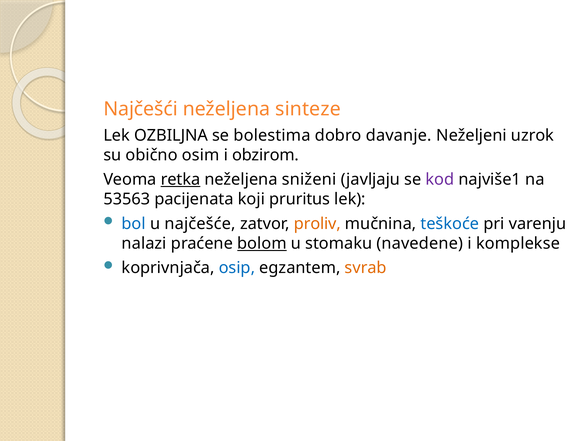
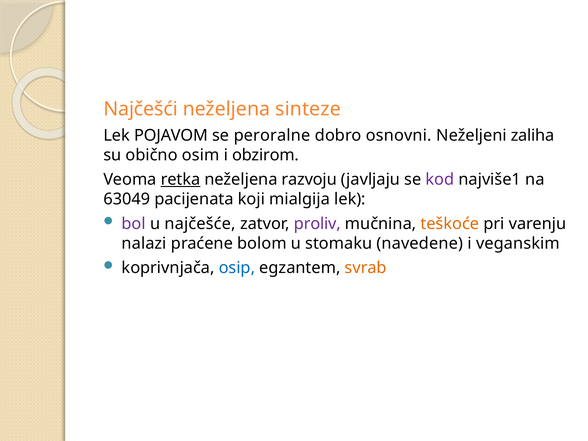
OZBILJNA: OZBILJNA -> POJAVOM (171, 135)
bolestima: bolestima -> peroralne (272, 135)
davanje: davanje -> osnovni (399, 135)
uzrok: uzrok -> zaliha (533, 135)
sniženi: sniženi -> razvoju (309, 180)
53563: 53563 -> 63049 (127, 199)
pruritus: pruritus -> mialgija (300, 199)
bol colour: blue -> purple (134, 224)
proliv colour: orange -> purple (317, 224)
teškoće colour: blue -> orange (450, 224)
bolom underline: present -> none (262, 243)
komplekse: komplekse -> veganskim (518, 243)
